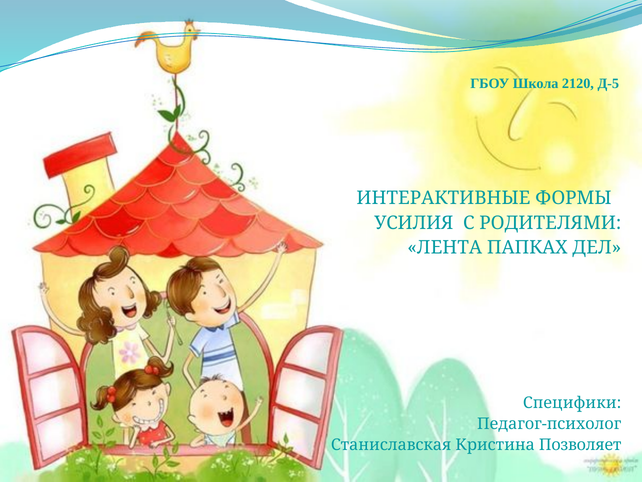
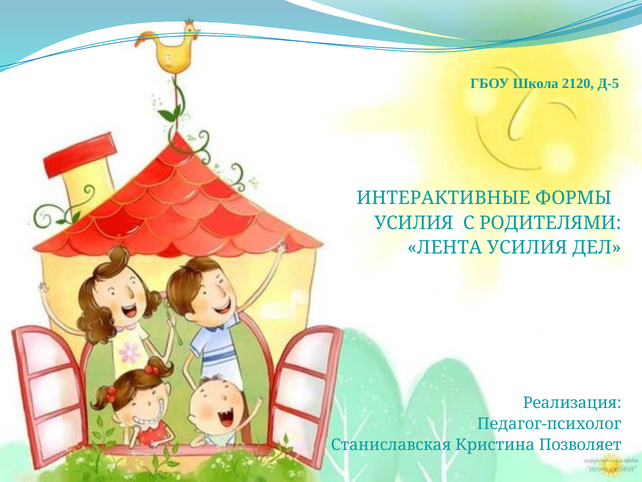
ЛЕНТА ПАПКАХ: ПАПКАХ -> УСИЛИЯ (527, 247)
Специфики: Специфики -> Реализация (572, 402)
